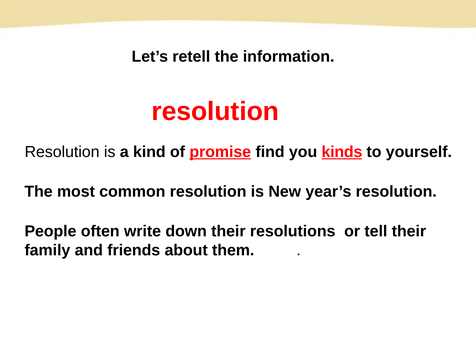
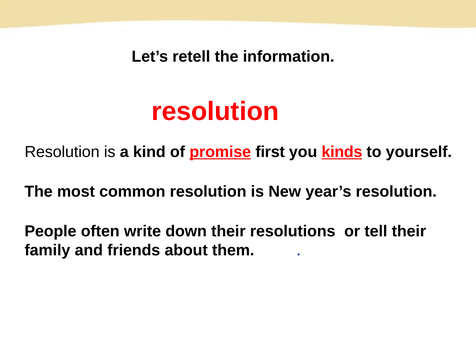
find: find -> first (270, 152)
